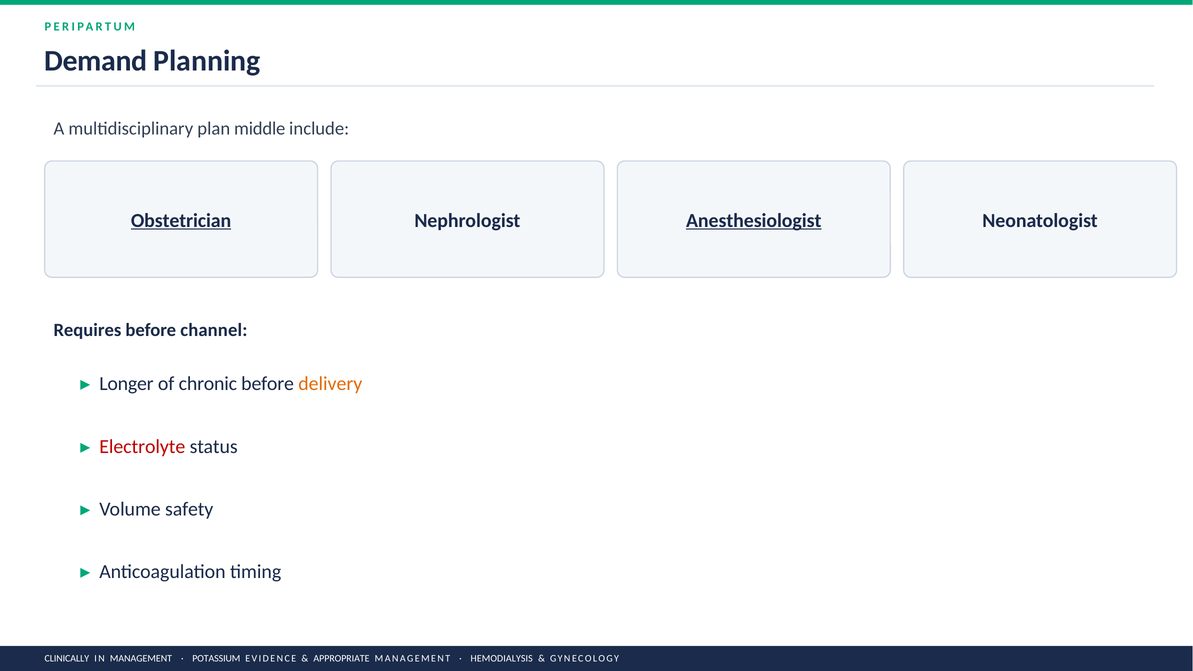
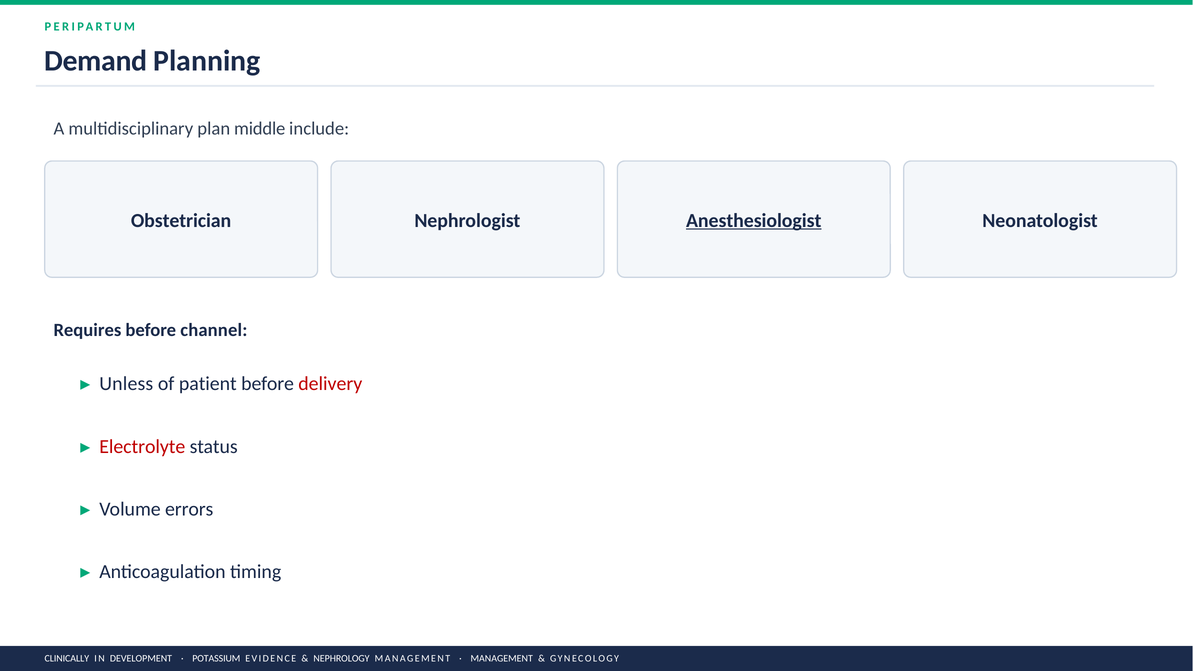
Obstetrician underline: present -> none (181, 221)
Longer: Longer -> Unless (126, 384)
chronic: chronic -> patient (208, 384)
delivery colour: orange -> red (330, 384)
safety: safety -> errors (189, 509)
IN MANAGEMENT: MANAGEMENT -> DEVELOPMENT (141, 658)
APPROPRIATE: APPROPRIATE -> NEPHROLOGY (342, 658)
HEMODIALYSIS: HEMODIALYSIS -> MANAGEMENT (502, 658)
